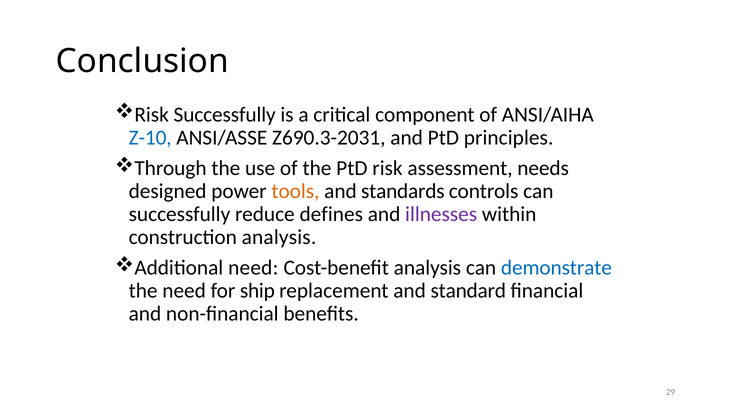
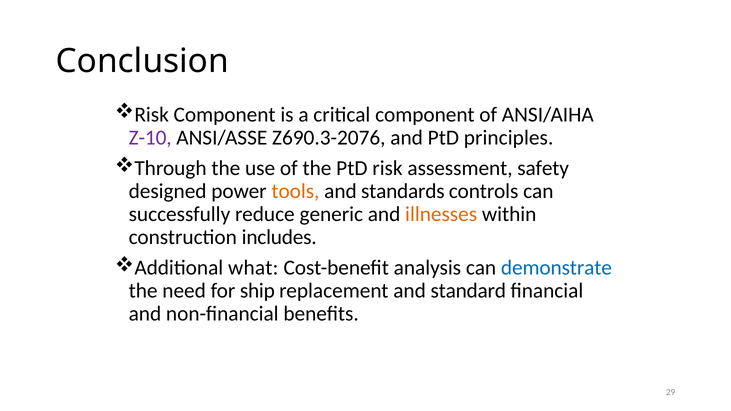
Risk Successfully: Successfully -> Component (225, 115)
Z-10 colour: blue -> purple (150, 138)
Z690.3-2031: Z690.3-2031 -> Z690.3-2076 (329, 138)
needs: needs -> safety (543, 168)
defines: defines -> generic (331, 214)
illnesses colour: purple -> orange (441, 214)
construction analysis: analysis -> includes (279, 237)
Additional need: need -> what (253, 268)
